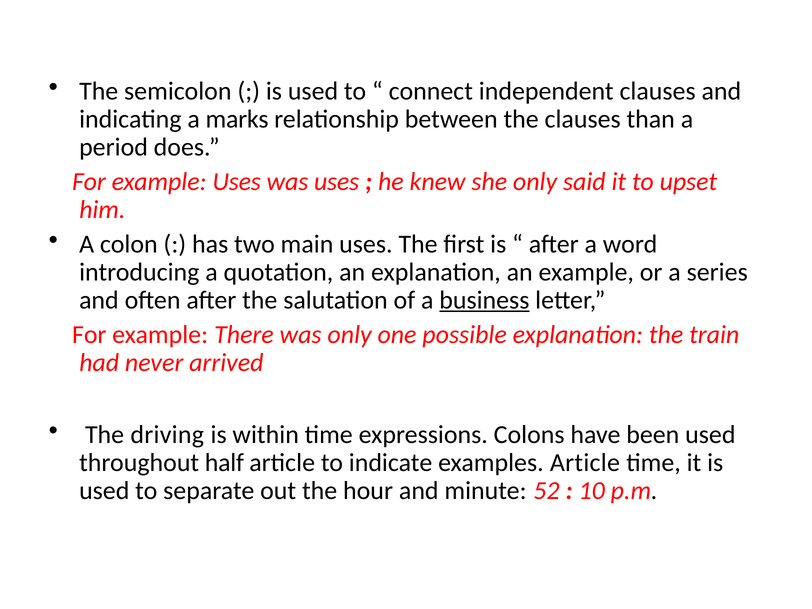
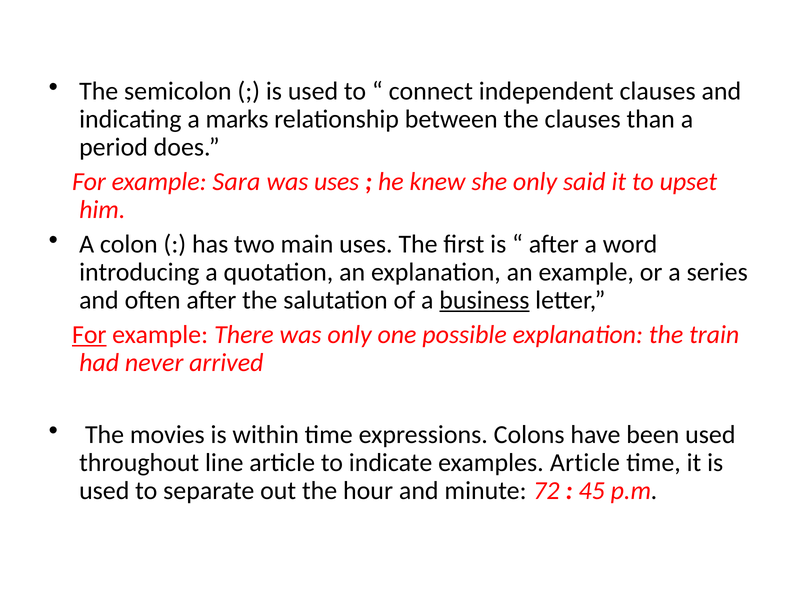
example Uses: Uses -> Sara (236, 182)
For underline: none -> present (89, 335)
driving: driving -> movies (167, 435)
half: half -> line (224, 463)
52: 52 -> 72 (546, 491)
10: 10 -> 45 (592, 491)
